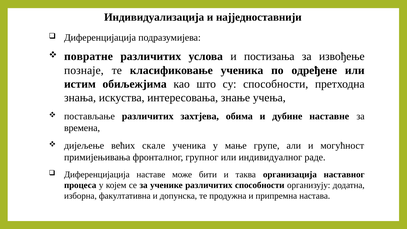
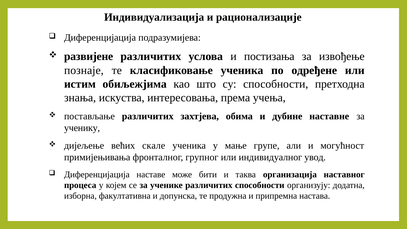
најједноставнији: најједноставнији -> рационализације (259, 17)
повратне: повратне -> развијене (89, 56)
знање: знање -> према (235, 98)
времена: времена -> ученику (82, 128)
раде: раде -> увод (315, 157)
